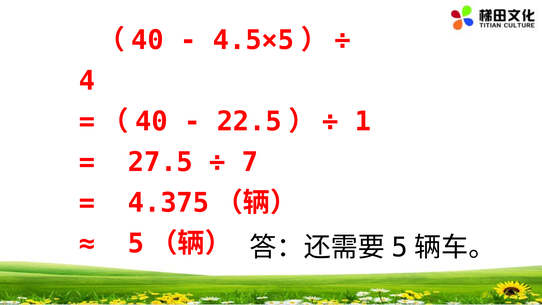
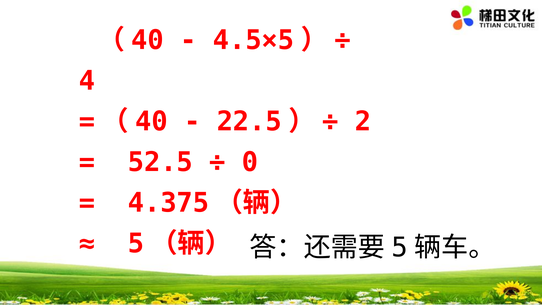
1: 1 -> 2 (363, 121)
27.5: 27.5 -> 52.5 (160, 162)
7: 7 -> 0 (250, 162)
